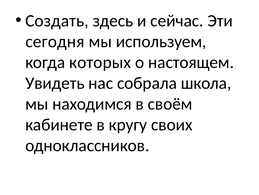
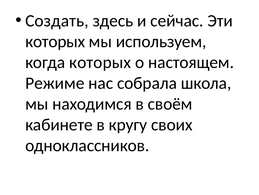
сегодня: сегодня -> которых (55, 41)
Увидеть: Увидеть -> Режиме (55, 83)
